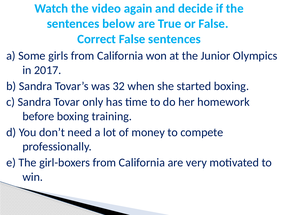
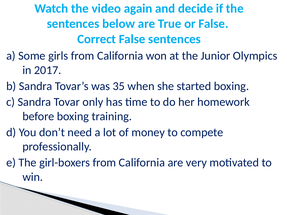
32: 32 -> 35 (119, 86)
